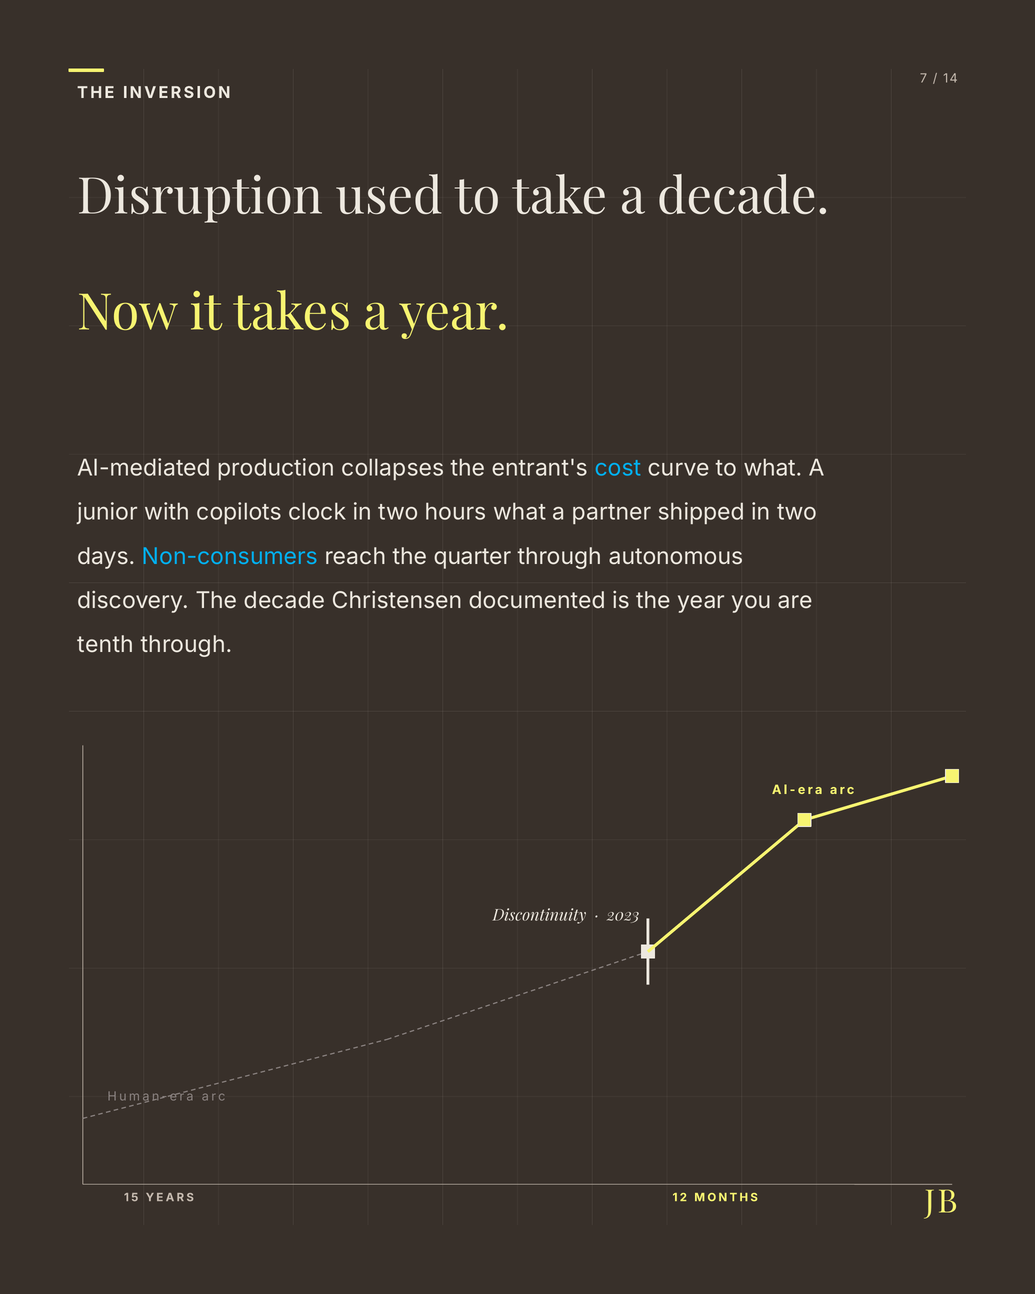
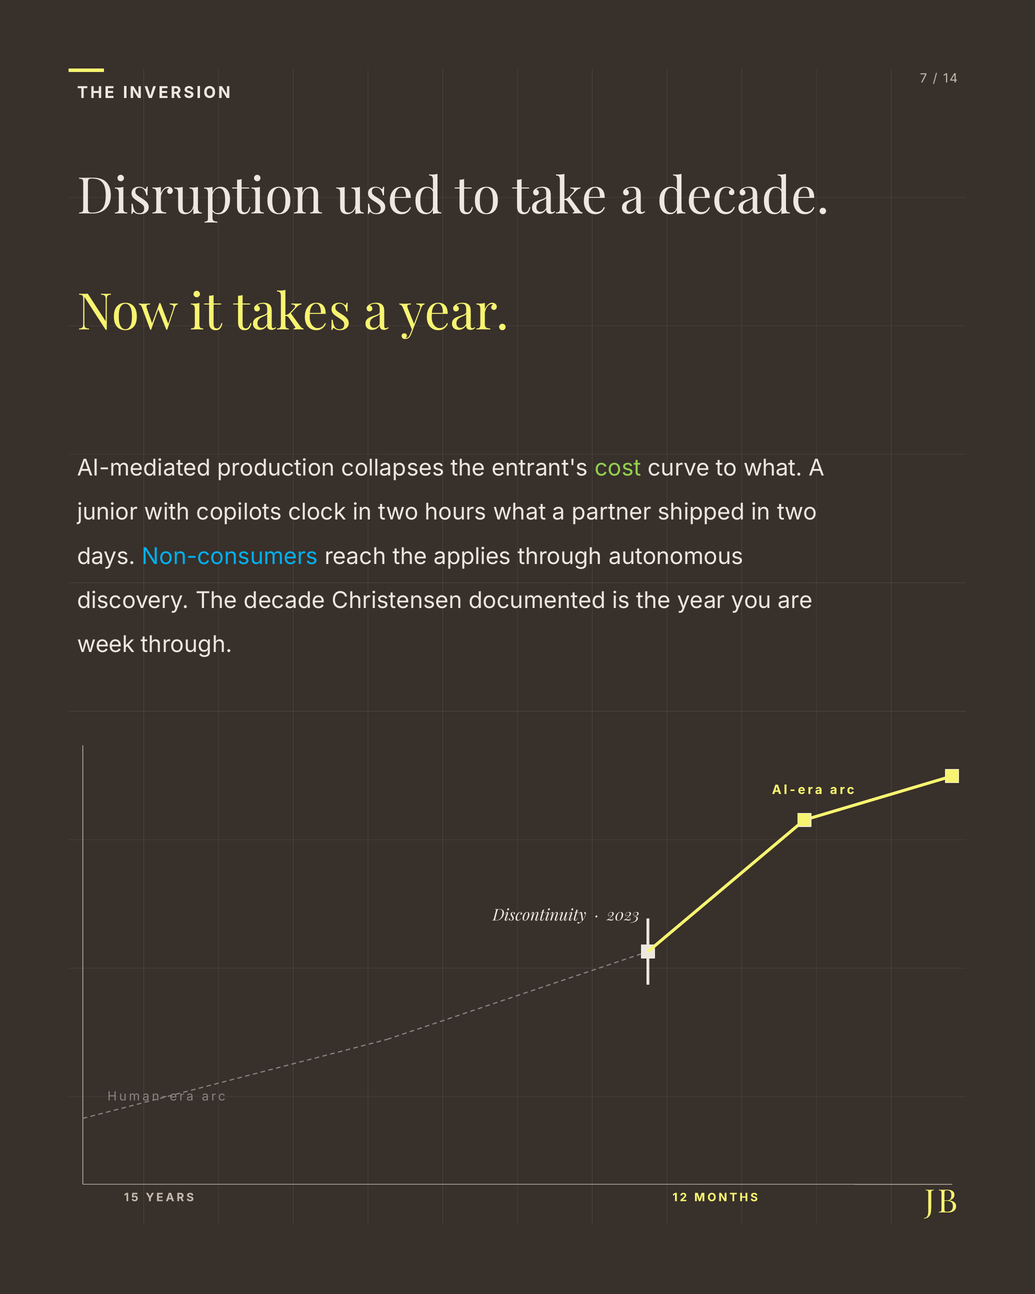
cost colour: light blue -> light green (618, 468)
quarter: quarter -> applies (472, 556)
tenth: tenth -> week (106, 645)
